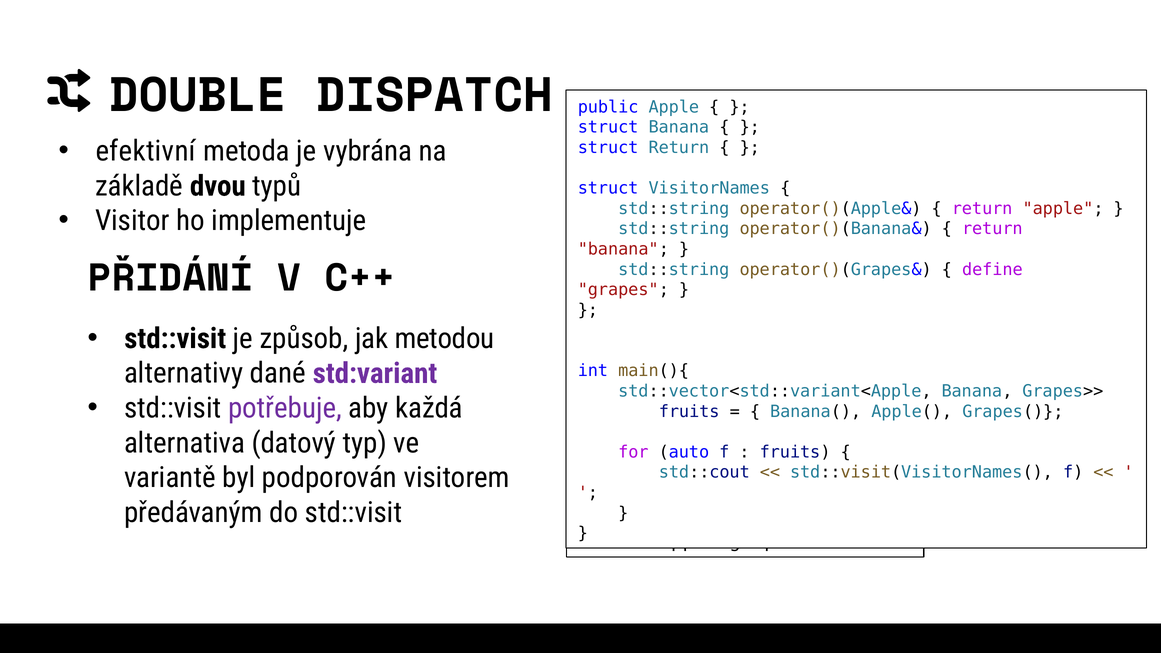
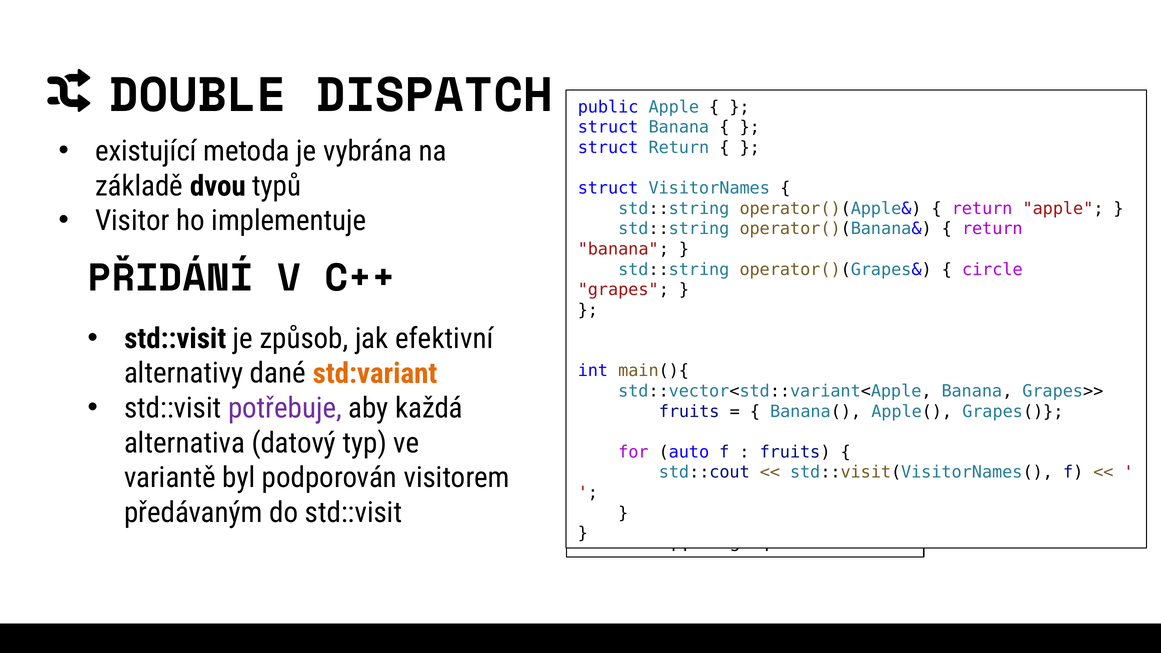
efektivní: efektivní -> existující (146, 151)
define: define -> circle (992, 269)
metodou: metodou -> efektivní (444, 339)
std:variant colour: purple -> orange (375, 373)
